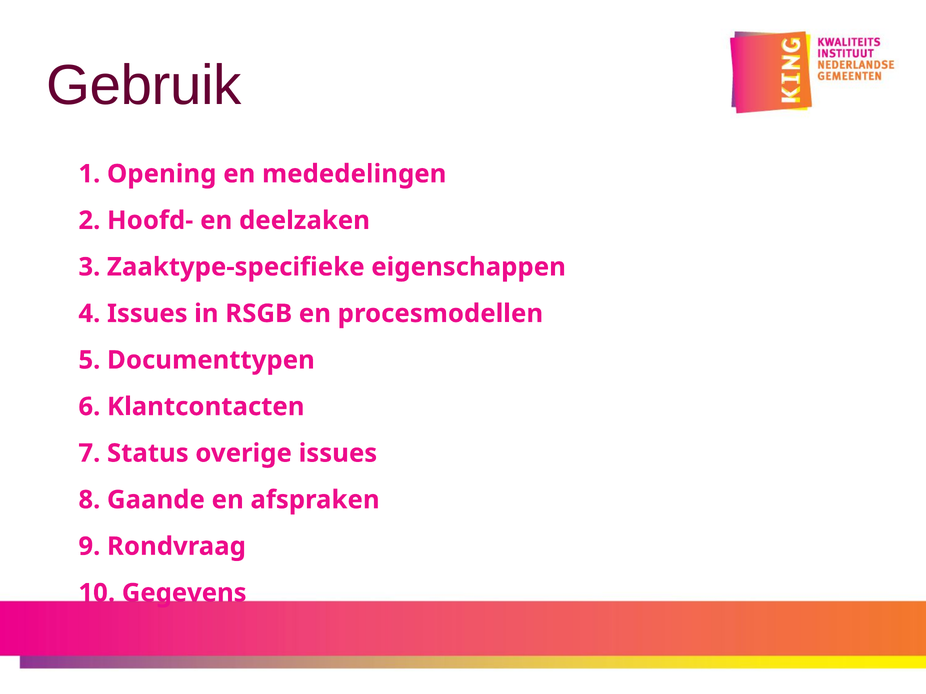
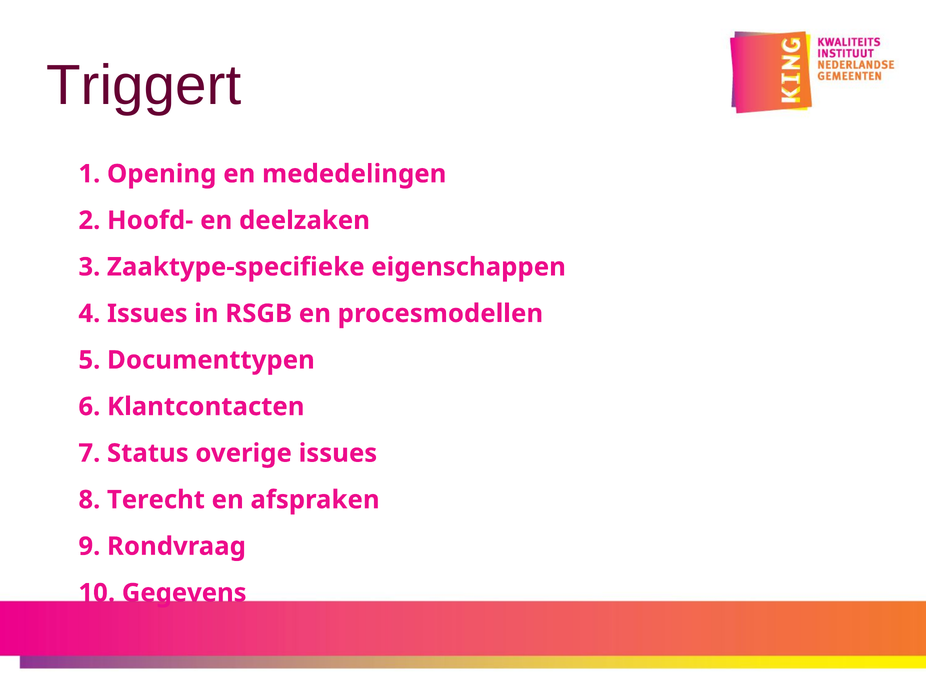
Gebruik: Gebruik -> Triggert (144, 86)
Gaande: Gaande -> Terecht (156, 500)
